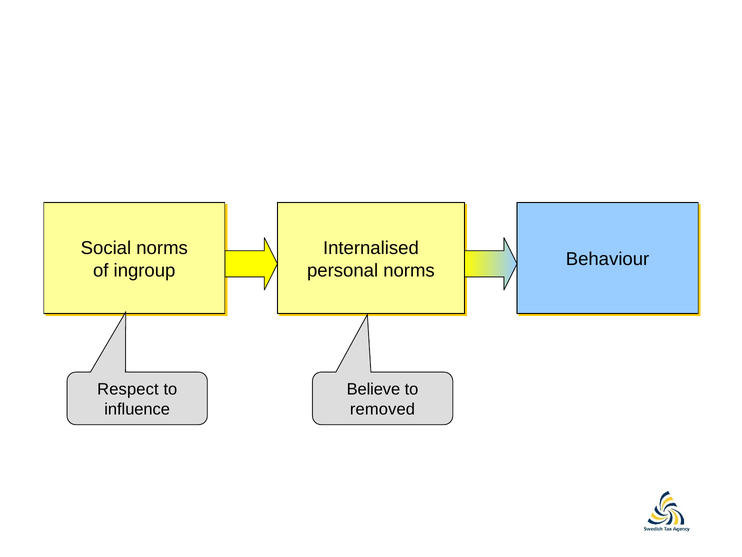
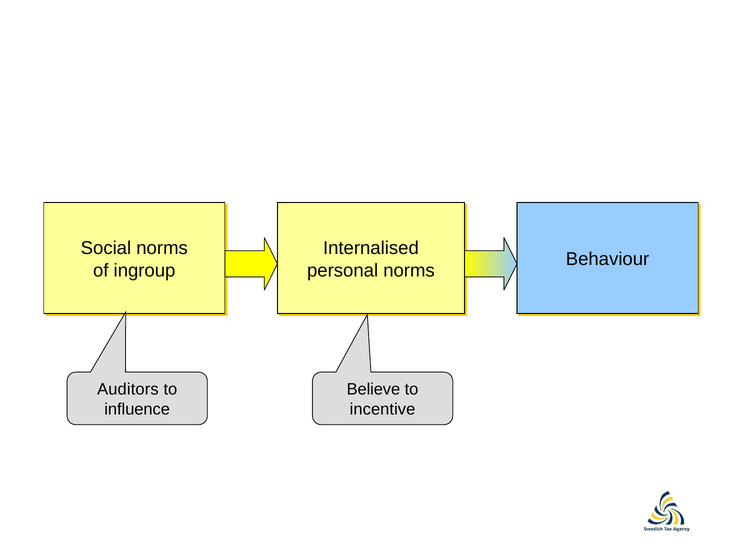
Respect: Respect -> Auditors (128, 389)
removed: removed -> incentive (383, 409)
